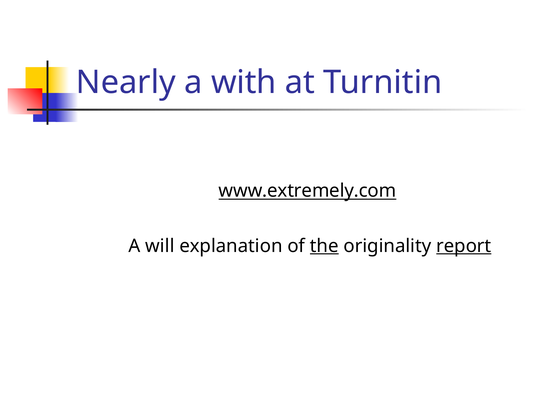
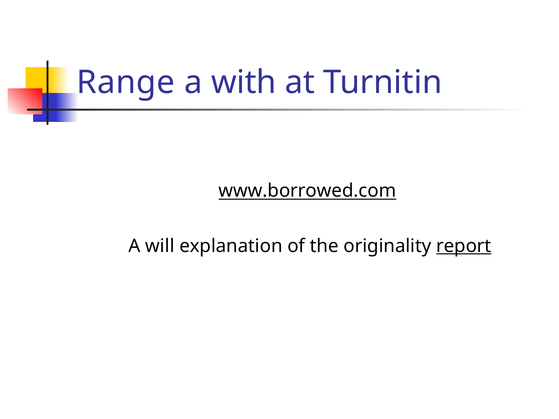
Nearly: Nearly -> Range (126, 82)
www.extremely.com: www.extremely.com -> www.borrowed.com (307, 191)
the underline: present -> none (324, 246)
